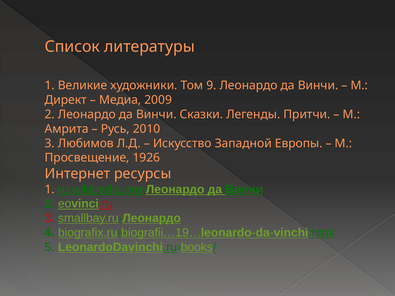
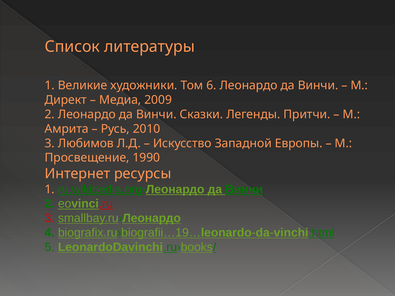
9: 9 -> 6 (211, 85)
1926: 1926 -> 1990 (146, 158)
